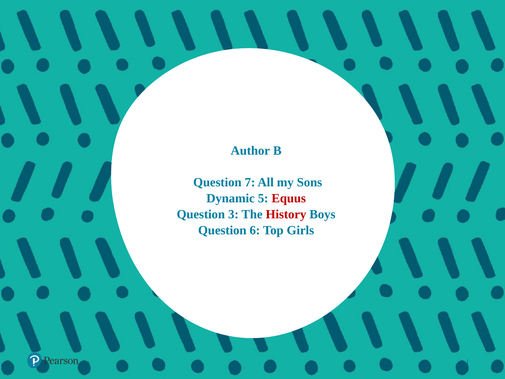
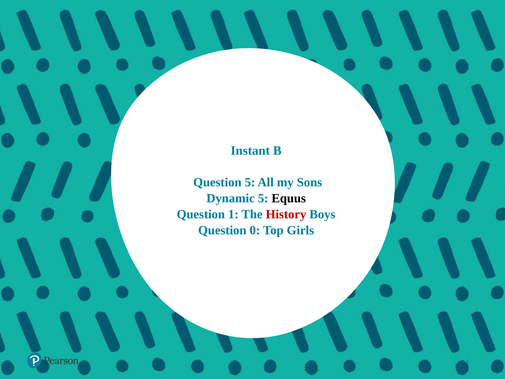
Author: Author -> Instant (250, 151)
Question 7: 7 -> 5 (250, 182)
Equus colour: red -> black (289, 198)
3: 3 -> 1 (233, 214)
6: 6 -> 0 (255, 230)
